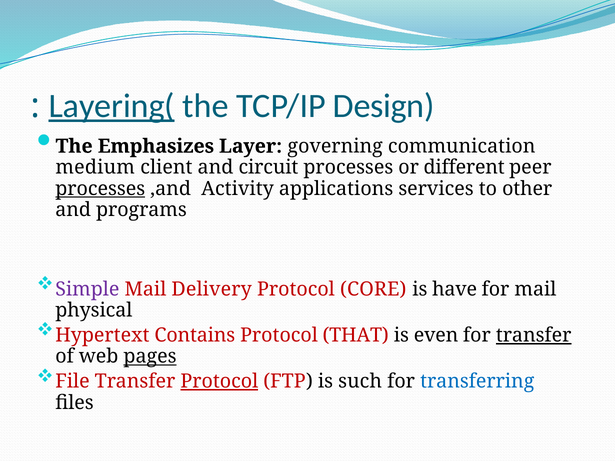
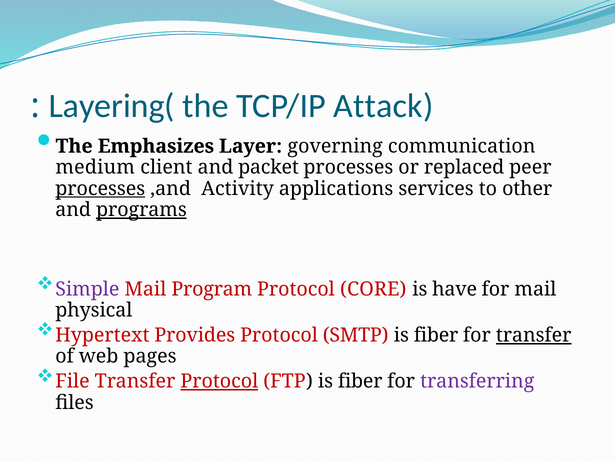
Layering( underline: present -> none (112, 106)
Design: Design -> Attack (383, 106)
circuit: circuit -> packet (268, 168)
different: different -> replaced (464, 168)
programs underline: none -> present (141, 210)
Delivery: Delivery -> Program (212, 289)
Contains: Contains -> Provides (195, 335)
THAT: THAT -> SMTP (356, 335)
even: even -> fiber (436, 335)
pages underline: present -> none (150, 357)
FTP is such: such -> fiber (360, 382)
transferring colour: blue -> purple (477, 382)
